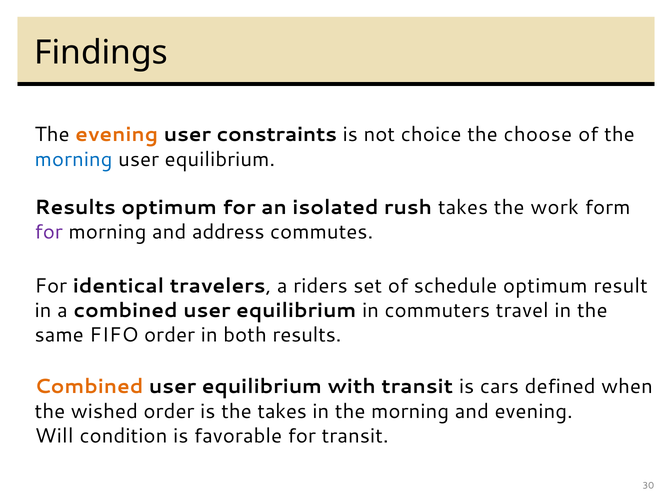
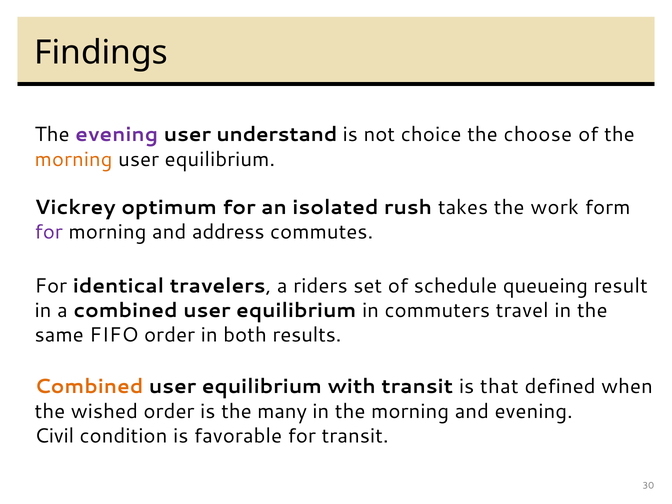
evening colour: orange -> purple (117, 135)
constraints: constraints -> understand (277, 135)
morning colour: blue -> orange (74, 159)
Results: Results -> Vickrey (75, 207)
schedule optimum: optimum -> queueing (545, 286)
cars: cars -> that (499, 387)
the takes: takes -> many (282, 411)
Will: Will -> Civil (54, 436)
